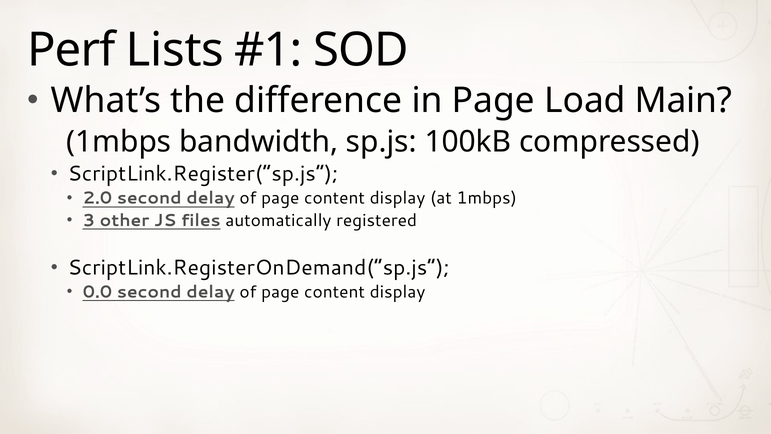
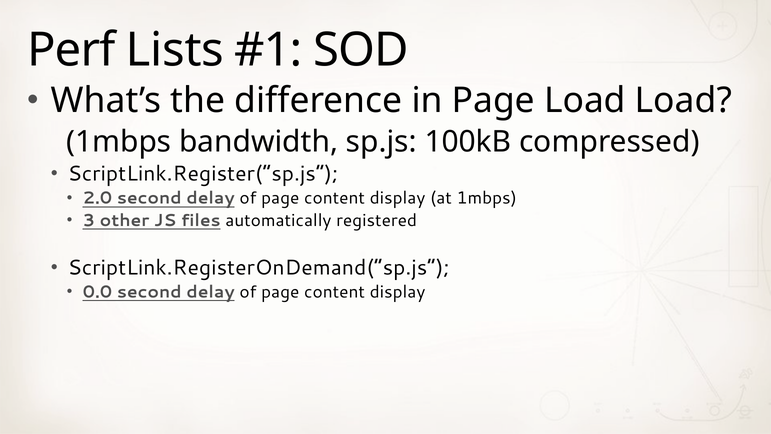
Load Main: Main -> Load (683, 100)
